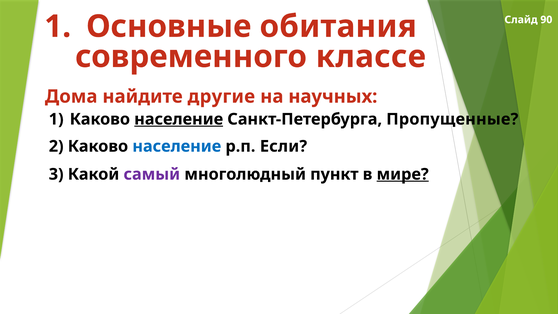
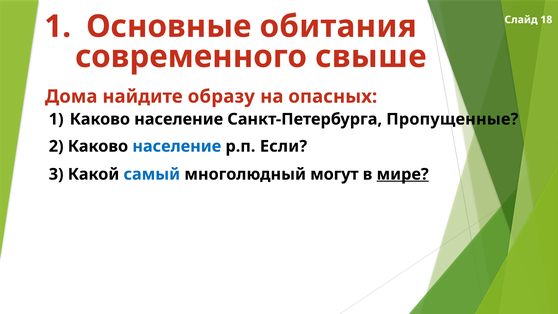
90: 90 -> 18 (546, 20)
классе: классе -> свыше (371, 57)
другие: другие -> образу (221, 96)
научных: научных -> опасных (333, 96)
население underline: present -> none (179, 119)
самый colour: purple -> blue (152, 174)
пункт: пункт -> могут (334, 174)
